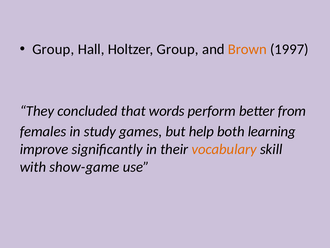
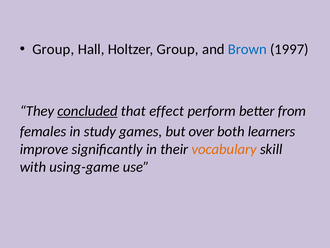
Brown colour: orange -> blue (247, 49)
concluded underline: none -> present (87, 111)
words: words -> effect (167, 111)
help: help -> over (201, 131)
learning: learning -> learners (272, 131)
show-game: show-game -> using-game (84, 167)
